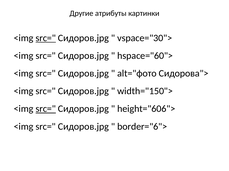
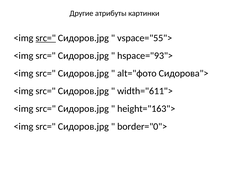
vspace="30">: vspace="30"> -> vspace="55"> (145, 38)
hspace="60">: hspace="60"> -> hspace="93"> (145, 56)
width="150">: width="150"> -> width="611"> (145, 91)
src= underline: present -> none (46, 109)
height="606">: height="606"> -> height="163"> (146, 109)
border="6">: border="6"> -> border="0"> (142, 127)
